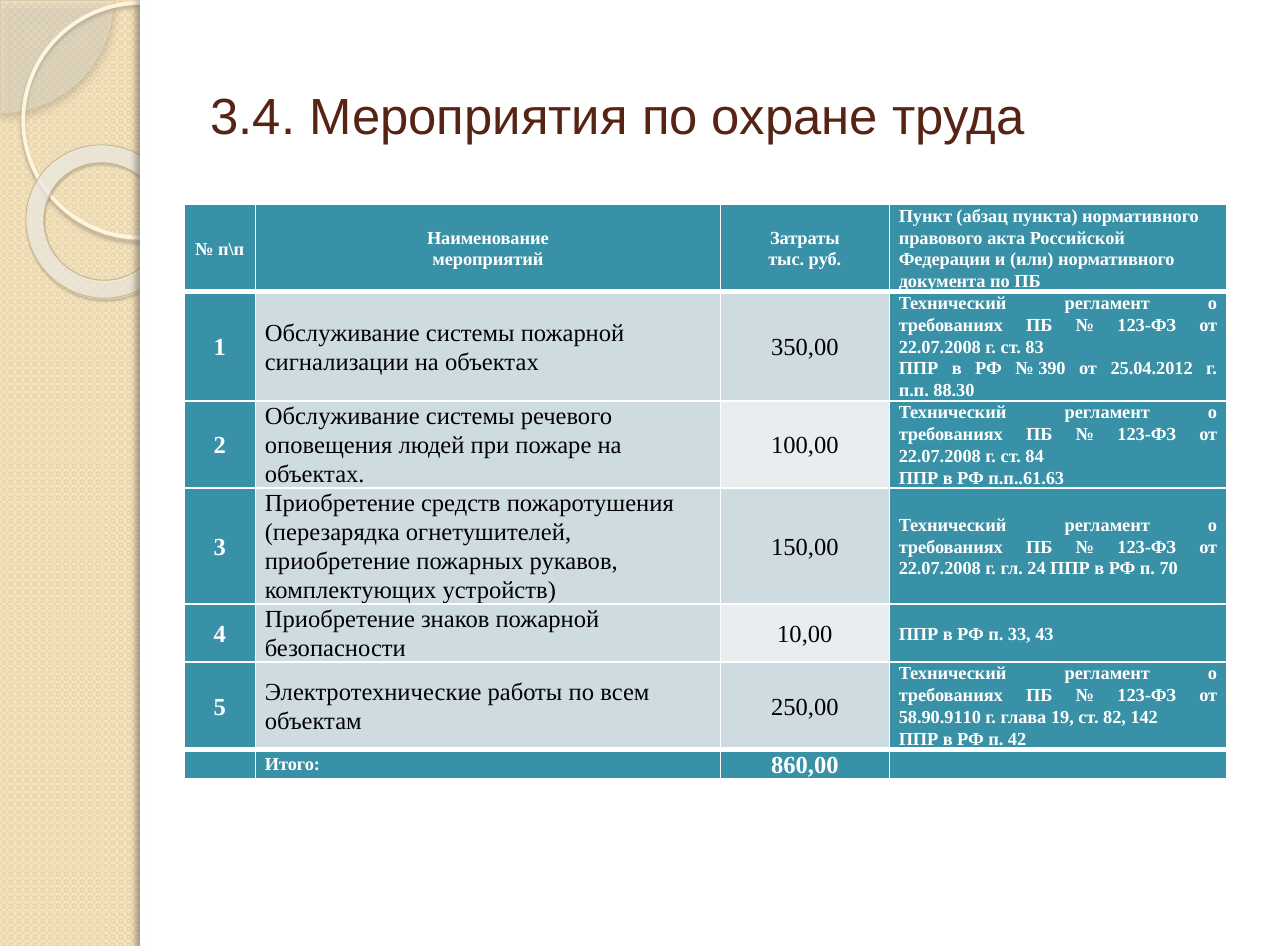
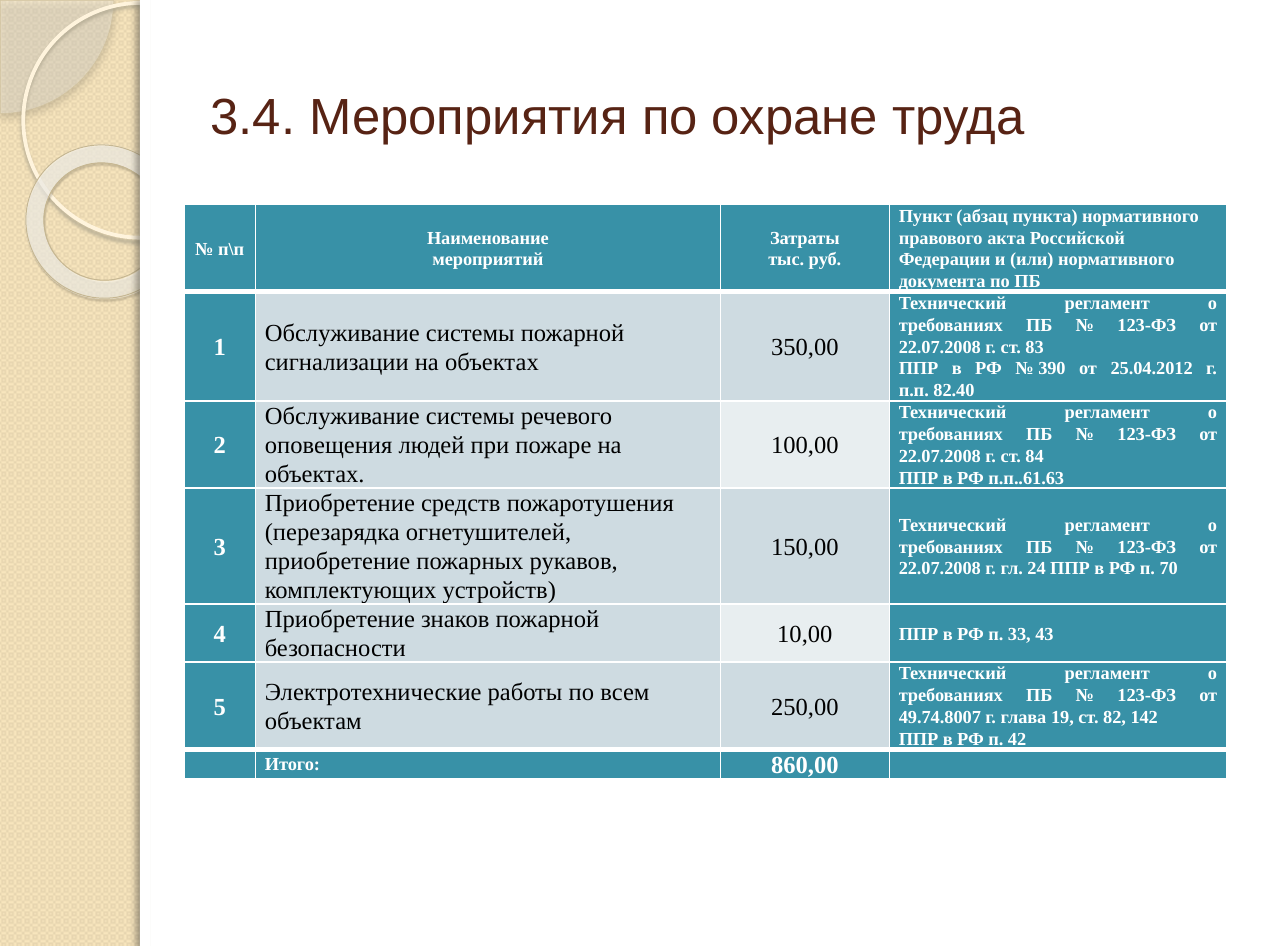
88.30: 88.30 -> 82.40 (954, 391)
58.90.9110: 58.90.9110 -> 49.74.8007 (940, 718)
